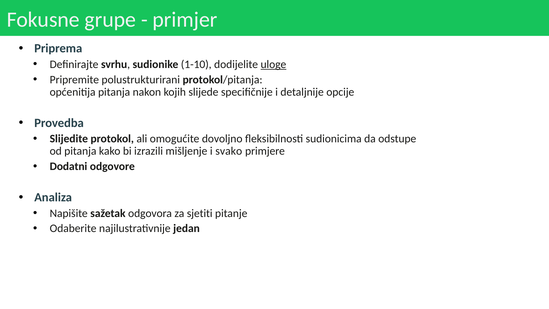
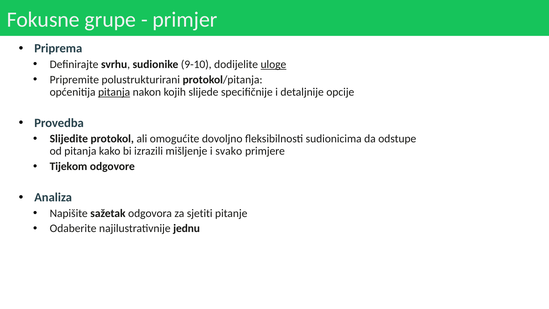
1-10: 1-10 -> 9-10 (196, 64)
pitanja underline: none -> present (114, 92)
Dodatni: Dodatni -> Tijekom (68, 166)
jedan: jedan -> jednu (187, 228)
